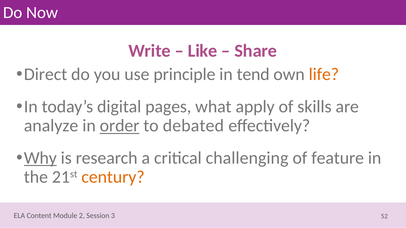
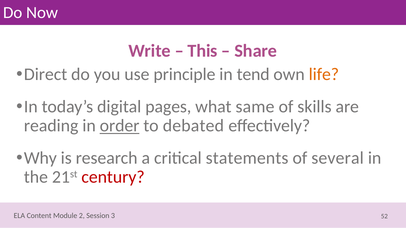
Like: Like -> This (203, 51)
apply: apply -> same (255, 107)
analyze: analyze -> reading (51, 126)
Why underline: present -> none (40, 158)
challenging: challenging -> statements (247, 158)
feature: feature -> several (338, 158)
century colour: orange -> red (113, 177)
